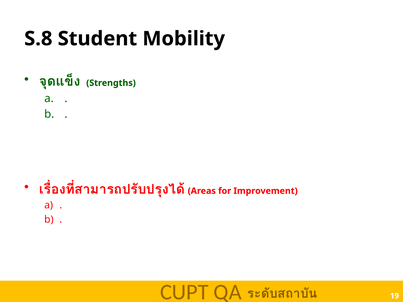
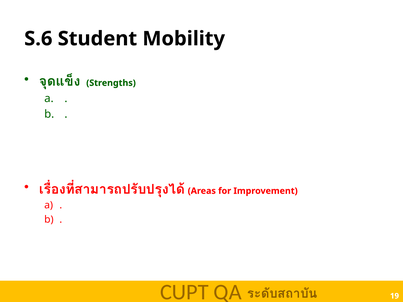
S.8: S.8 -> S.6 (38, 39)
